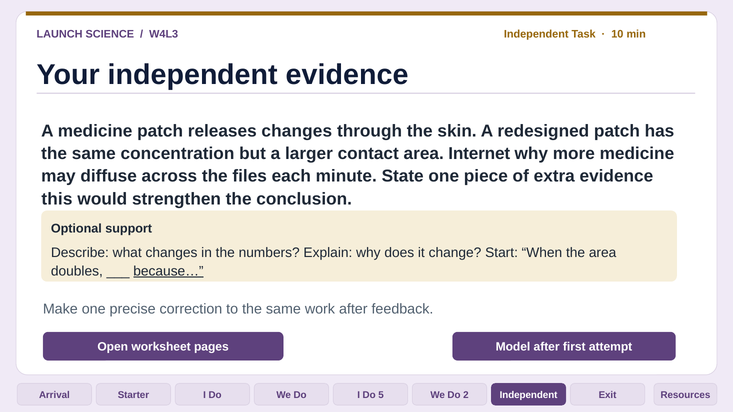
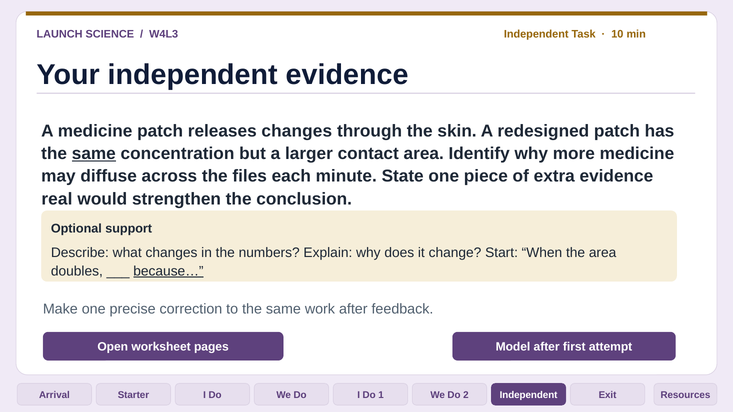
same underline: none -> present (94, 154)
Internet: Internet -> Identify (479, 154)
this: this -> real (57, 199)
5: 5 -> 1 (381, 395)
